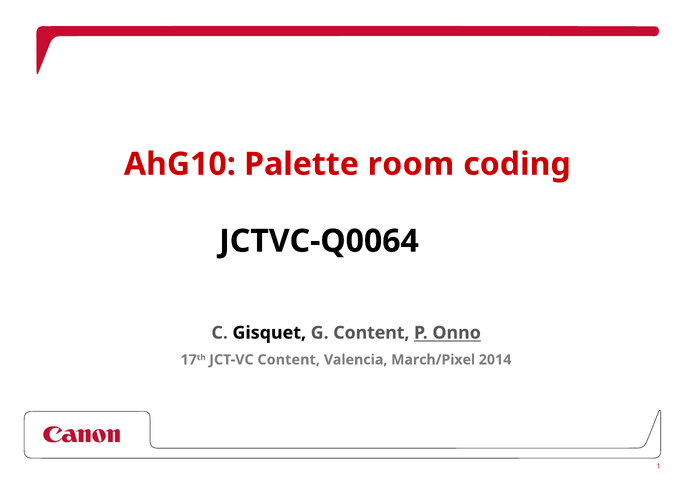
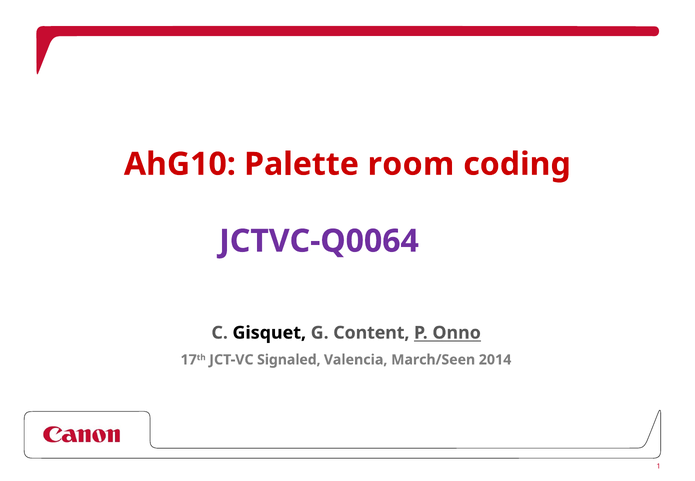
JCTVC-Q0064 colour: black -> purple (319, 241)
JCT-VC Content: Content -> Signaled (289, 360)
March/Pixel: March/Pixel -> March/Seen (433, 360)
